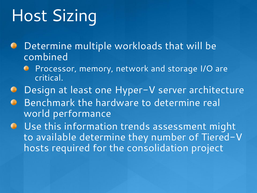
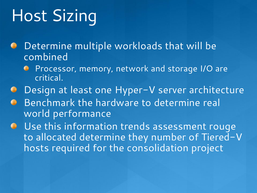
might: might -> rouge (223, 126)
available: available -> allocated (56, 137)
